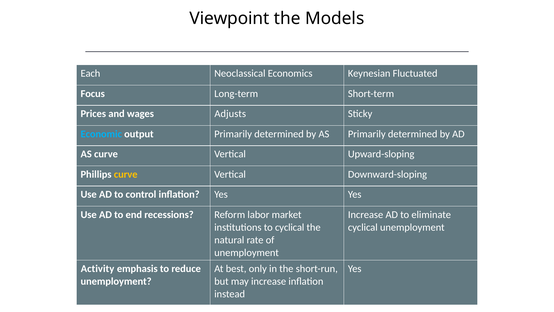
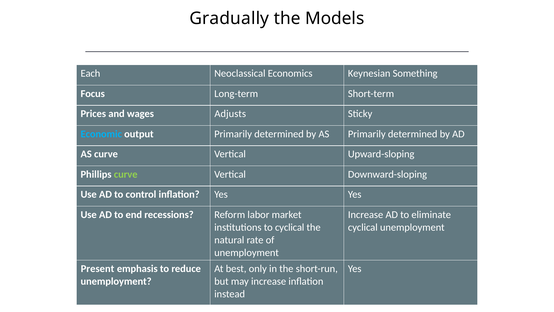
Viewpoint: Viewpoint -> Gradually (229, 18)
Fluctuated: Fluctuated -> Something (415, 73)
curve colour: yellow -> light green (126, 174)
Activity: Activity -> Present (98, 268)
